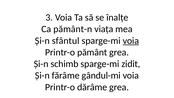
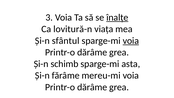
înalțe underline: none -> present (117, 17)
pământ-n: pământ-n -> lovitură-n (73, 29)
pământ: pământ -> dărâme (92, 52)
zidit: zidit -> asta (131, 64)
gândul-mi: gândul-mi -> mereu-mi (101, 75)
